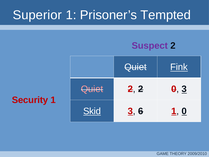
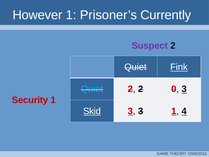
Superior: Superior -> However (37, 15)
Tempted: Tempted -> Currently (166, 15)
Quiet colour: pink -> light blue (92, 89)
3 6: 6 -> 3 (141, 111)
1 0: 0 -> 4 (184, 111)
